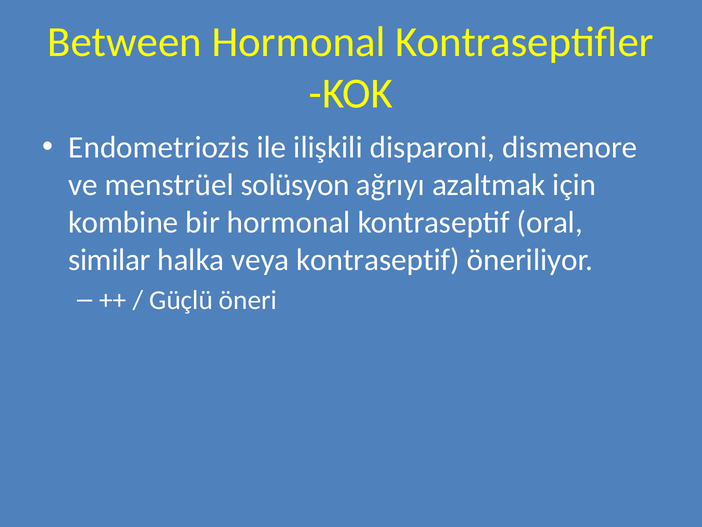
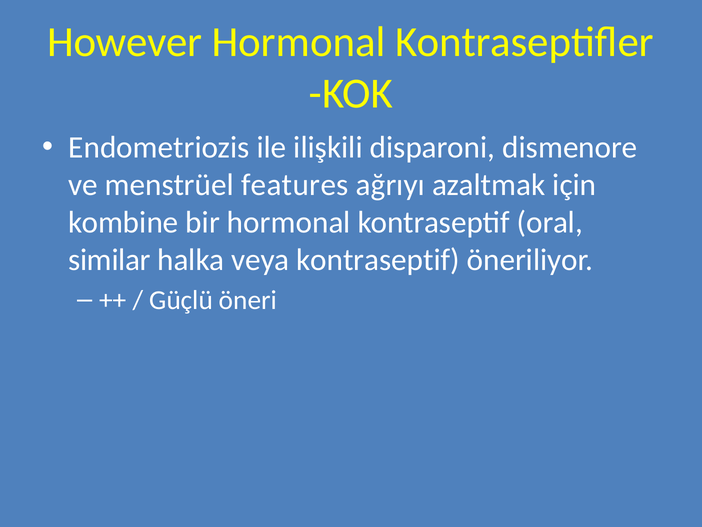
Between: Between -> However (125, 42)
solüsyon: solüsyon -> features (295, 185)
